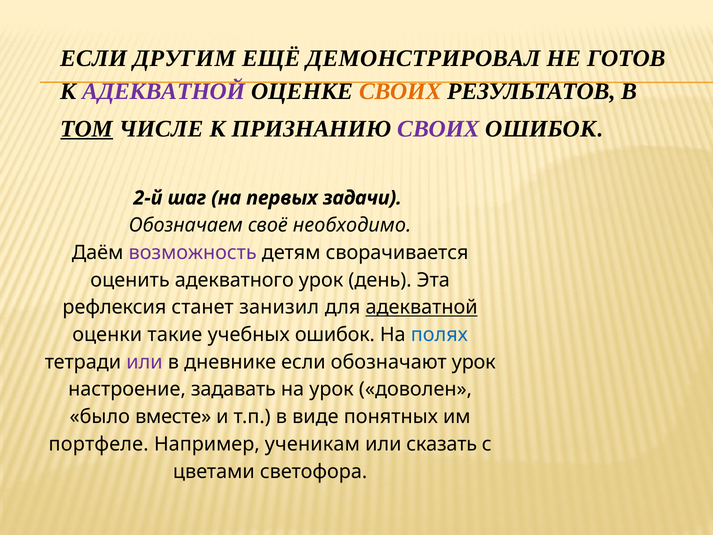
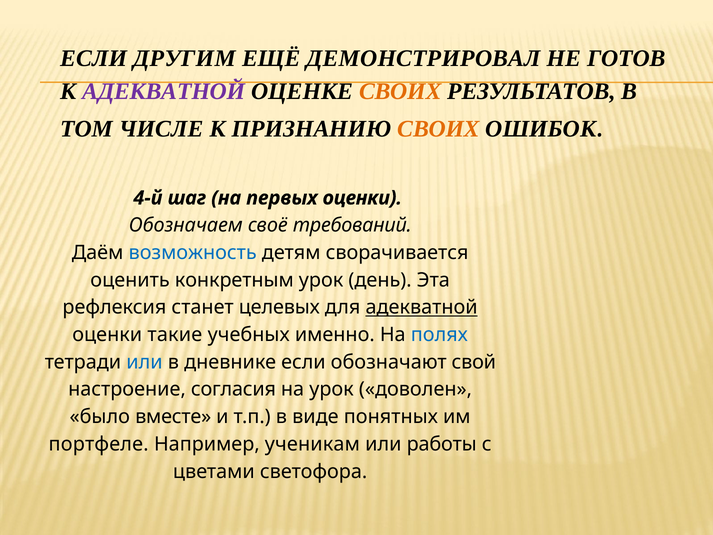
ТОМ underline: present -> none (87, 129)
СВОИХ colour: purple -> orange (439, 129)
2-й: 2-й -> 4-й (148, 198)
первых задачи: задачи -> оценки (362, 198)
необходимо: необходимо -> требований (352, 225)
возможность colour: purple -> blue (193, 253)
адекватного: адекватного -> конкретным (234, 280)
занизил: занизил -> целевых (279, 307)
учебных ошибок: ошибок -> именно (335, 335)
или colour: purple -> blue (144, 362)
обозначают урок: урок -> свой (474, 362)
задавать: задавать -> согласия (233, 389)
сказать: сказать -> работы (442, 444)
